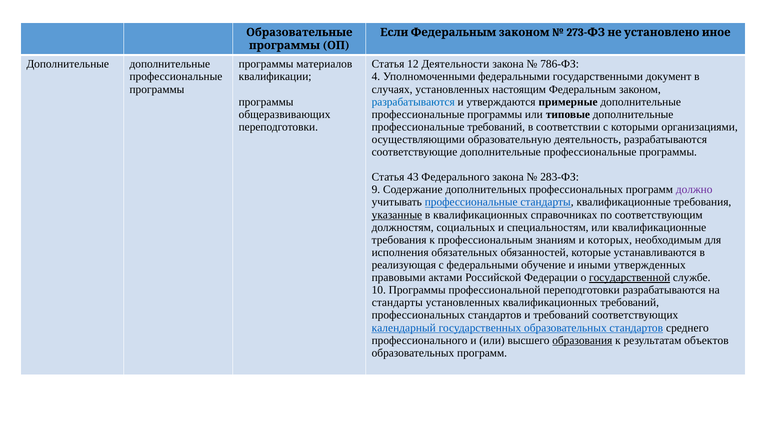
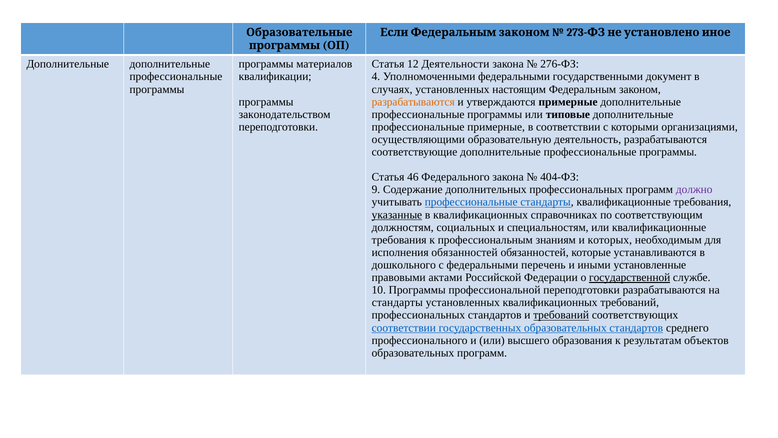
786-ФЗ: 786-ФЗ -> 276-ФЗ (560, 64)
разрабатываются colour: blue -> orange (413, 102)
общеразвивающих: общеразвивающих -> законодательством (285, 114)
профессиональные требований: требований -> примерные (496, 127)
43: 43 -> 46 (413, 177)
283-ФЗ: 283-ФЗ -> 404-ФЗ (560, 177)
исполнения обязательных: обязательных -> обязанностей (465, 252)
реализующая: реализующая -> дошкольного (404, 265)
обучение: обучение -> перечень (543, 265)
утвержденных: утвержденных -> установленные (650, 265)
требований underline: none -> present (561, 315)
календарный: календарный -> соответствии (404, 327)
образования underline: present -> none (582, 340)
